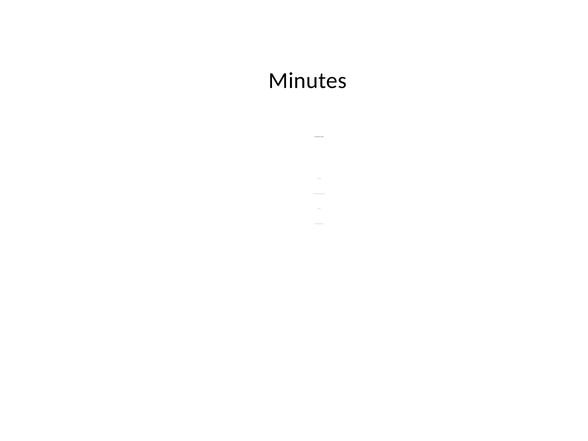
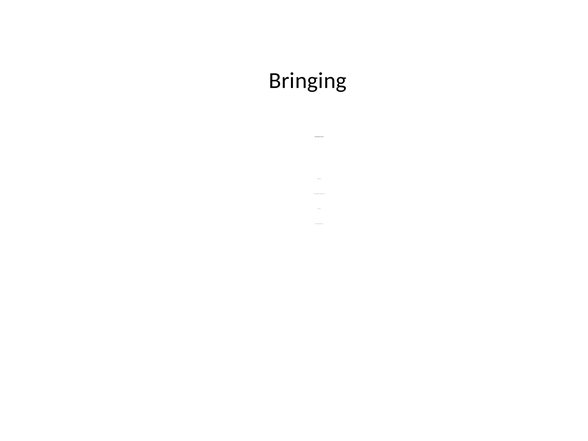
Minutes: Minutes -> Bringing (308, 81)
